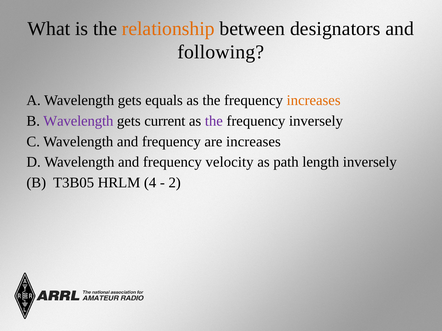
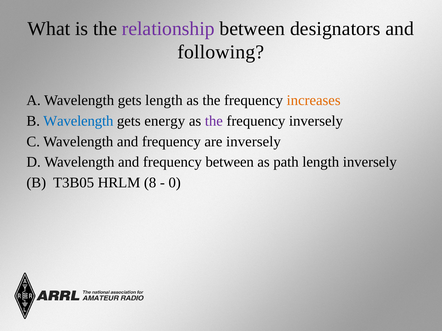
relationship colour: orange -> purple (168, 29)
gets equals: equals -> length (164, 100)
Wavelength colour: purple -> blue (78, 121)
current: current -> energy (165, 121)
are increases: increases -> inversely (253, 142)
frequency velocity: velocity -> between (230, 162)
4: 4 -> 8 (150, 183)
2: 2 -> 0 (175, 183)
